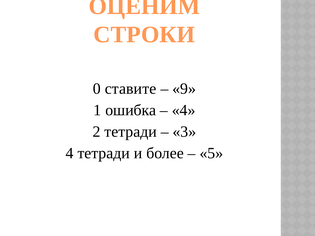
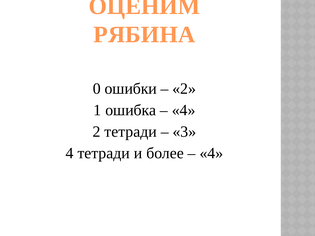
СТРОКИ: СТРОКИ -> РЯБИНА (144, 35)
ставите: ставите -> ошибки (131, 89)
9: 9 -> 2 (184, 89)
5: 5 -> 4 (211, 153)
